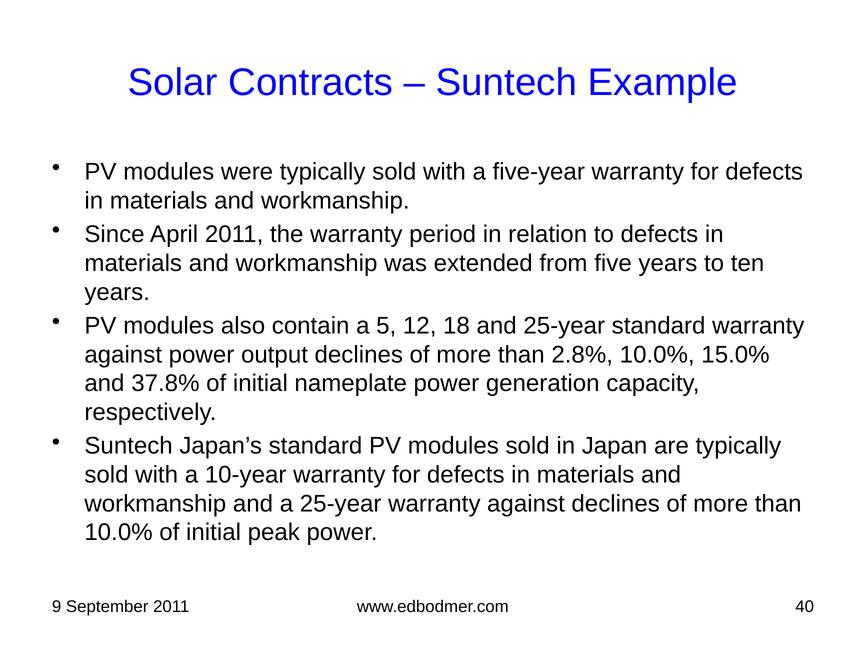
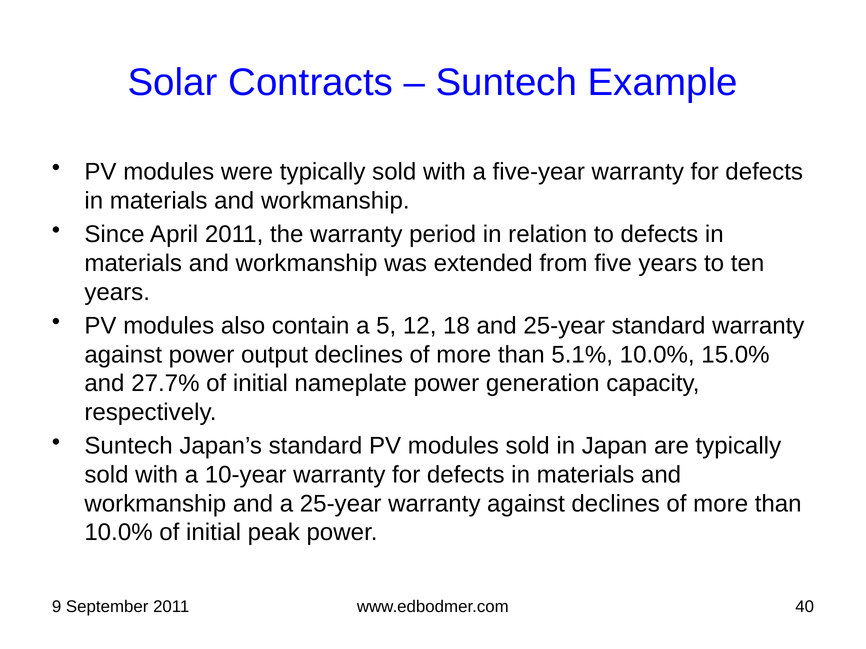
2.8%: 2.8% -> 5.1% (582, 355)
37.8%: 37.8% -> 27.7% (165, 384)
